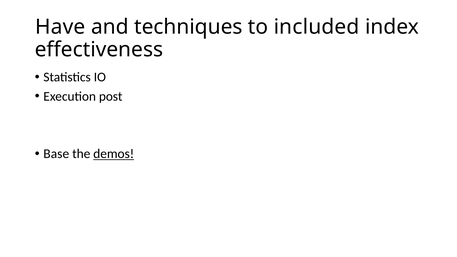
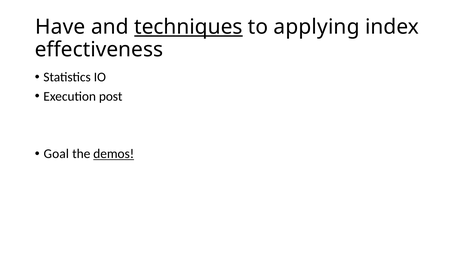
techniques underline: none -> present (188, 27)
included: included -> applying (317, 27)
Base: Base -> Goal (56, 154)
